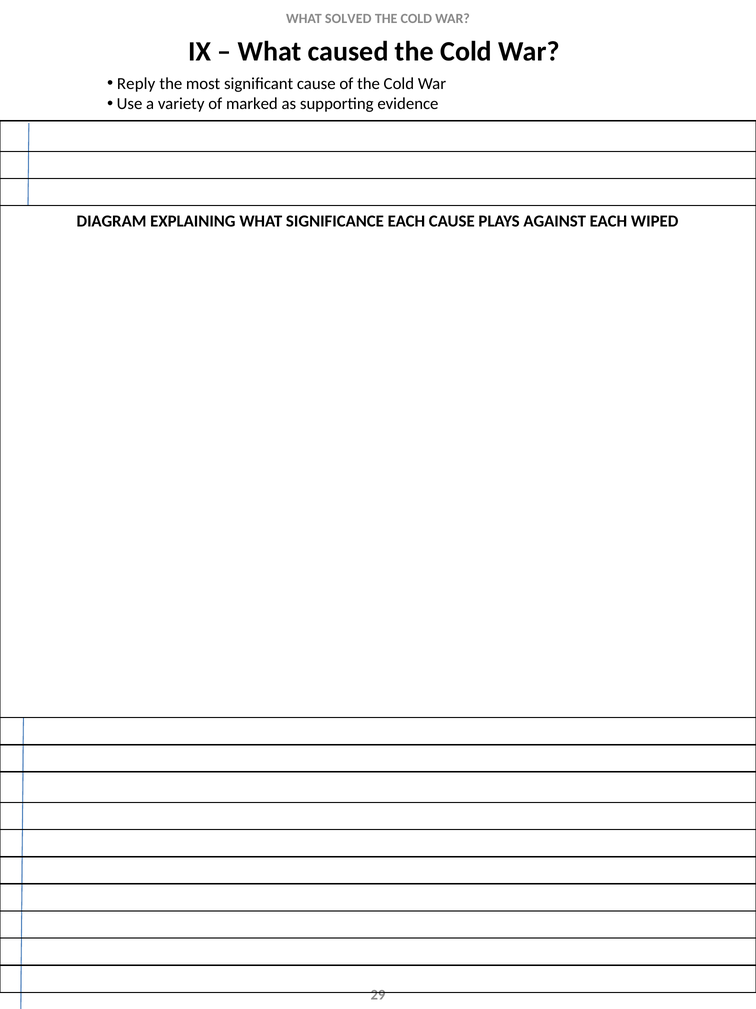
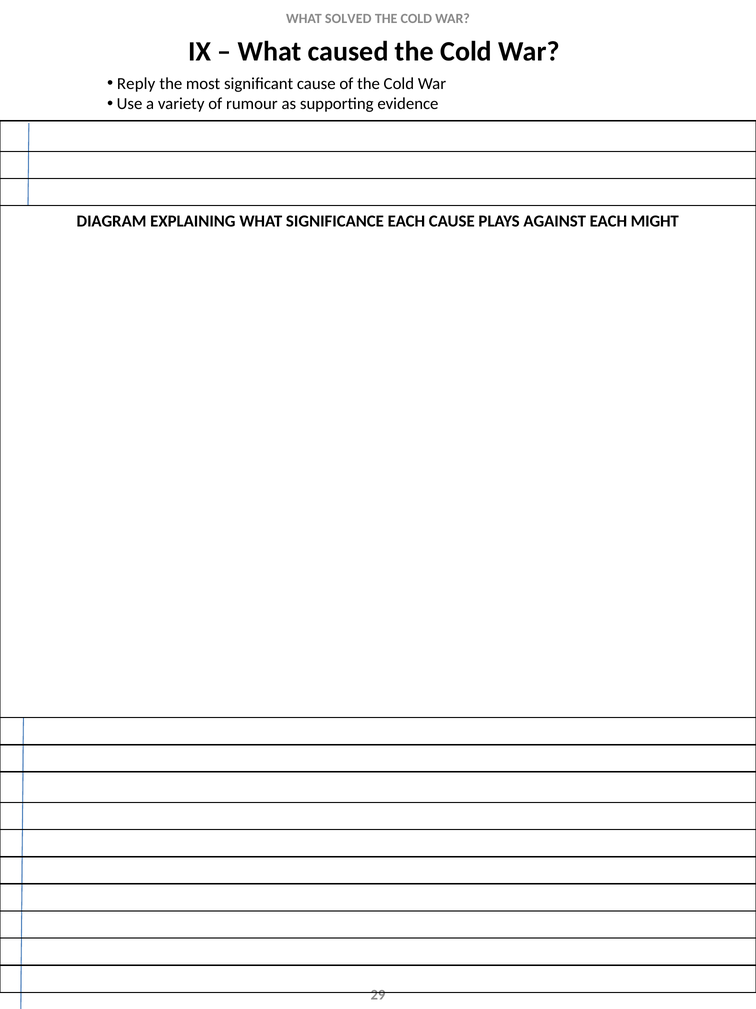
marked: marked -> rumour (252, 104)
WIPED: WIPED -> MIGHT (655, 221)
